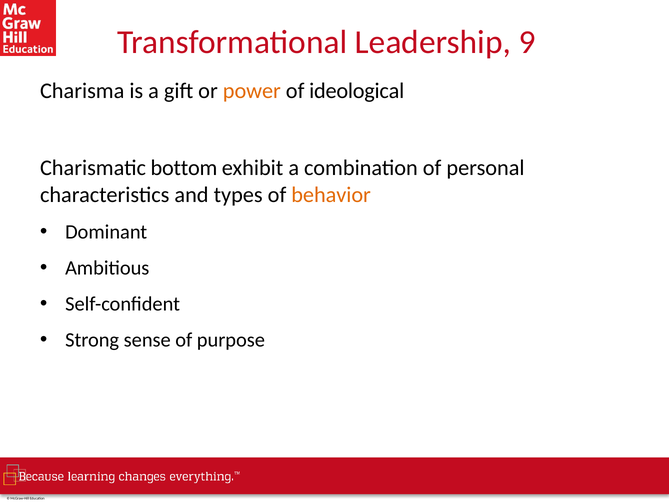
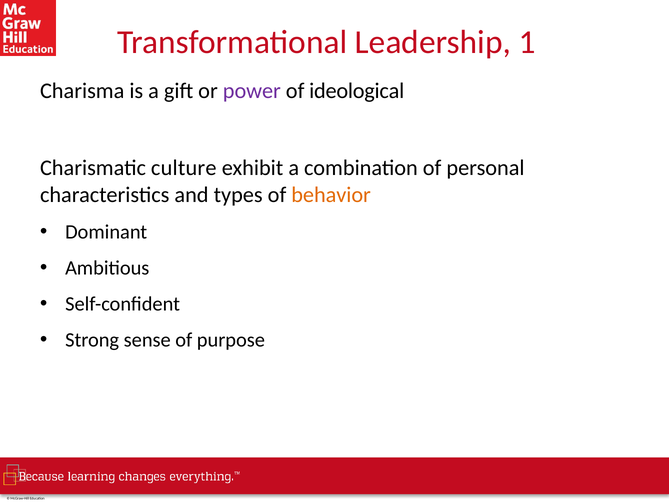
9: 9 -> 1 (527, 42)
power colour: orange -> purple (252, 91)
bottom: bottom -> culture (184, 168)
